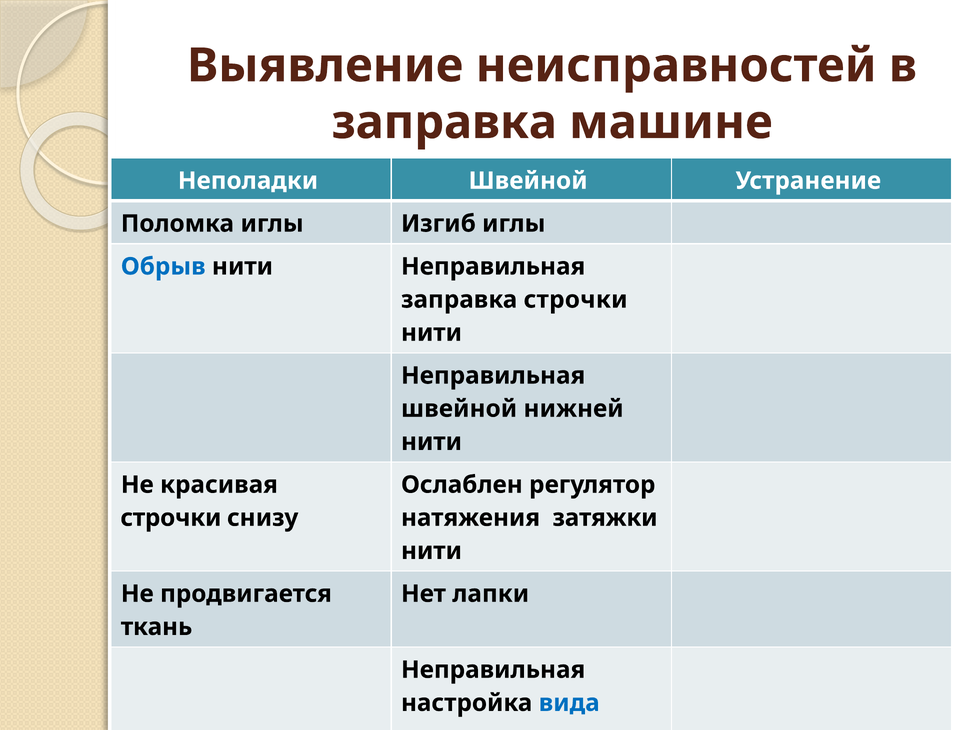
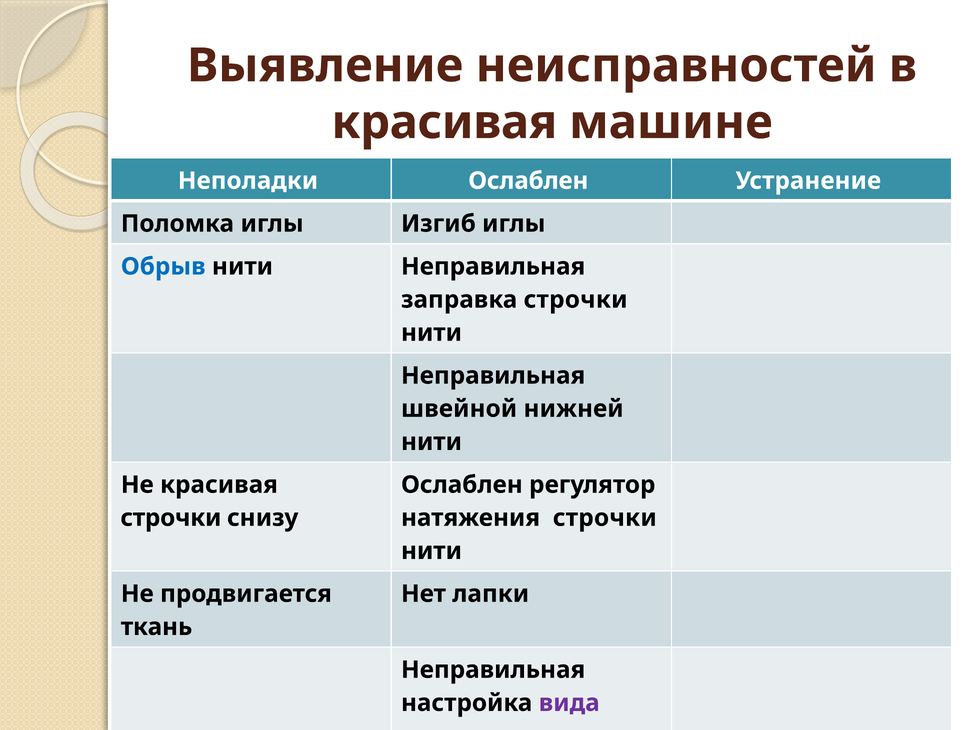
заправка: заправка -> красивая (444, 123)
Неполадки Швейной: Швейной -> Ослаблен (528, 181)
натяжения затяжки: затяжки -> строчки (605, 518)
вида colour: blue -> purple (569, 703)
